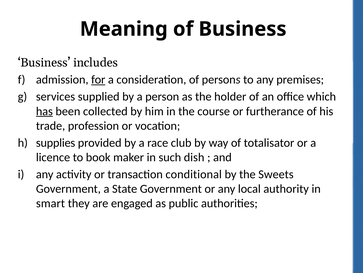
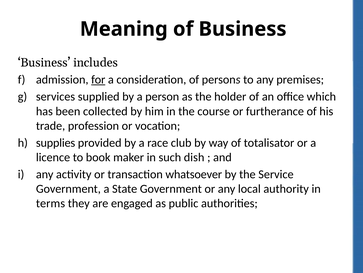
has underline: present -> none (44, 111)
conditional: conditional -> whatsoever (194, 174)
Sweets: Sweets -> Service (276, 174)
smart: smart -> terms (51, 203)
